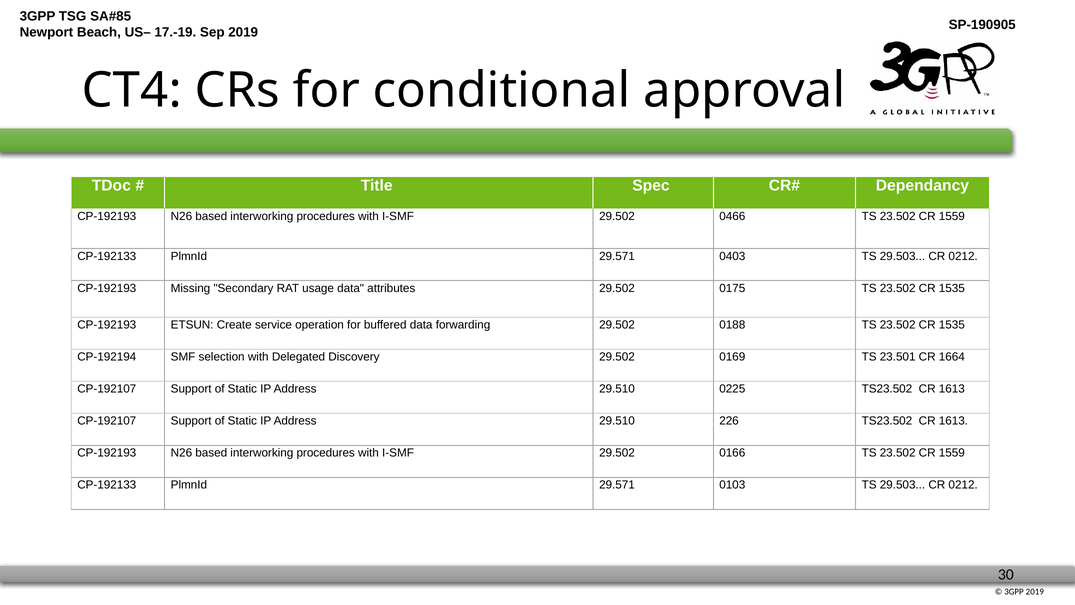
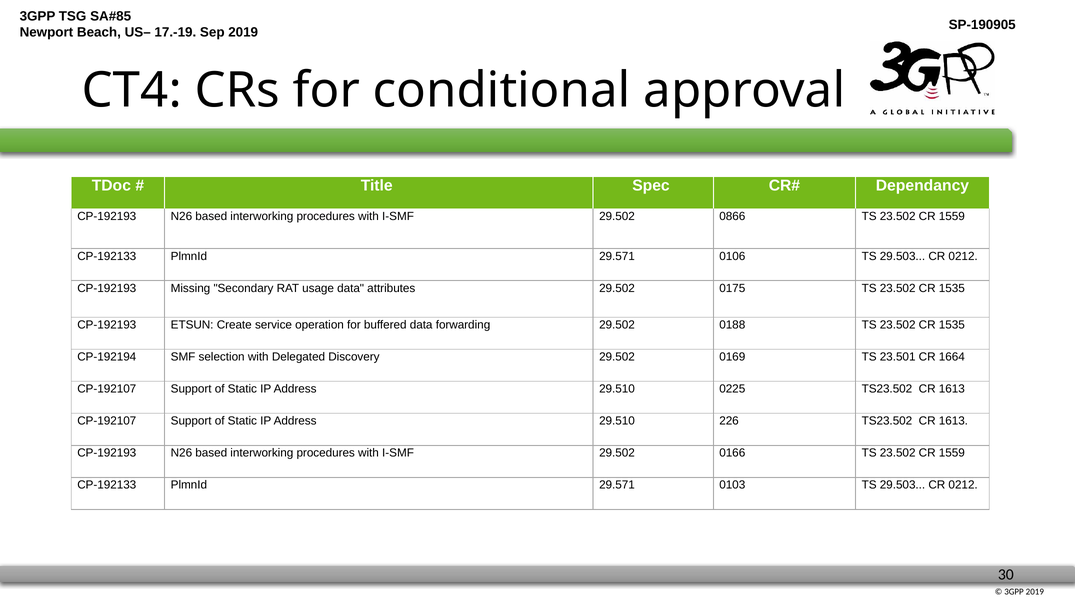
0466: 0466 -> 0866 (732, 216)
0403: 0403 -> 0106 (732, 256)
